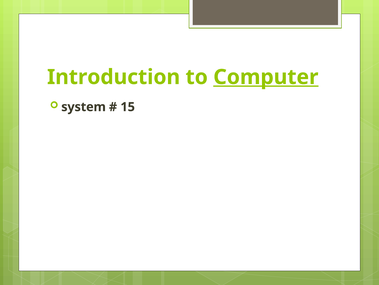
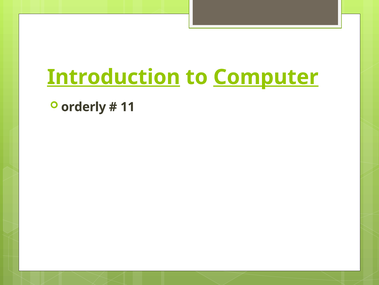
Introduction underline: none -> present (114, 77)
system: system -> orderly (84, 107)
15: 15 -> 11 (128, 107)
